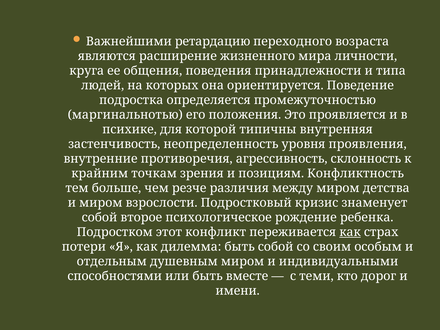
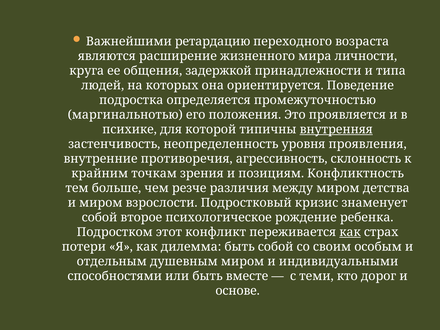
поведения: поведения -> задержкой (218, 71)
внутренняя underline: none -> present (336, 129)
имени: имени -> основе (238, 291)
